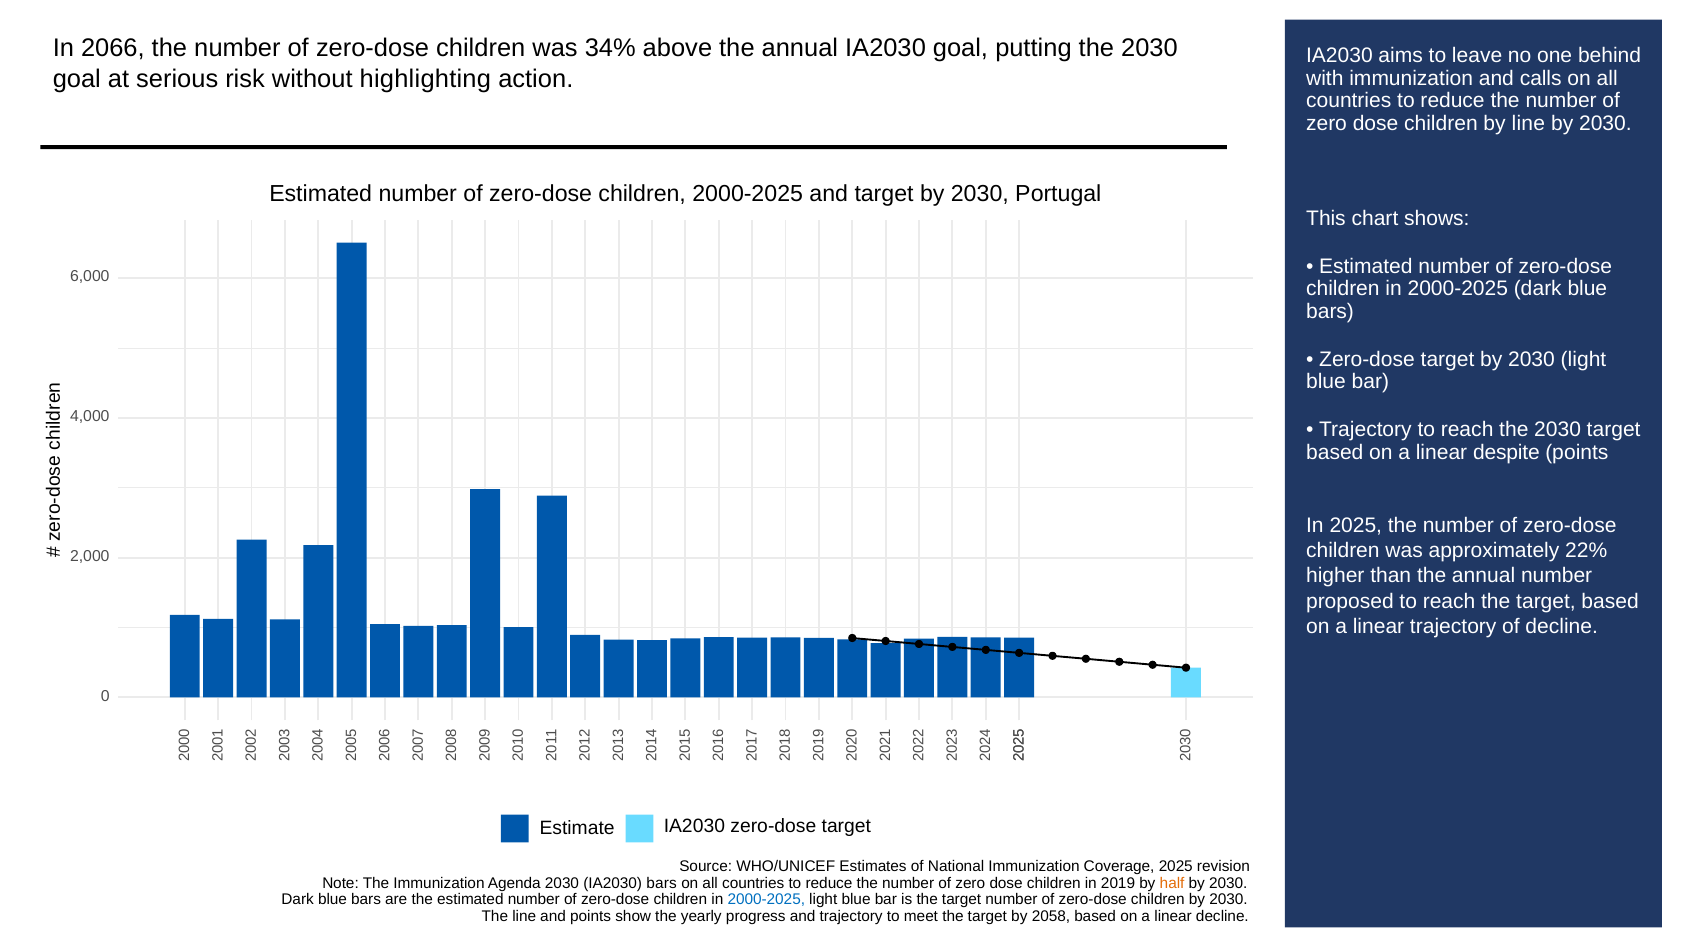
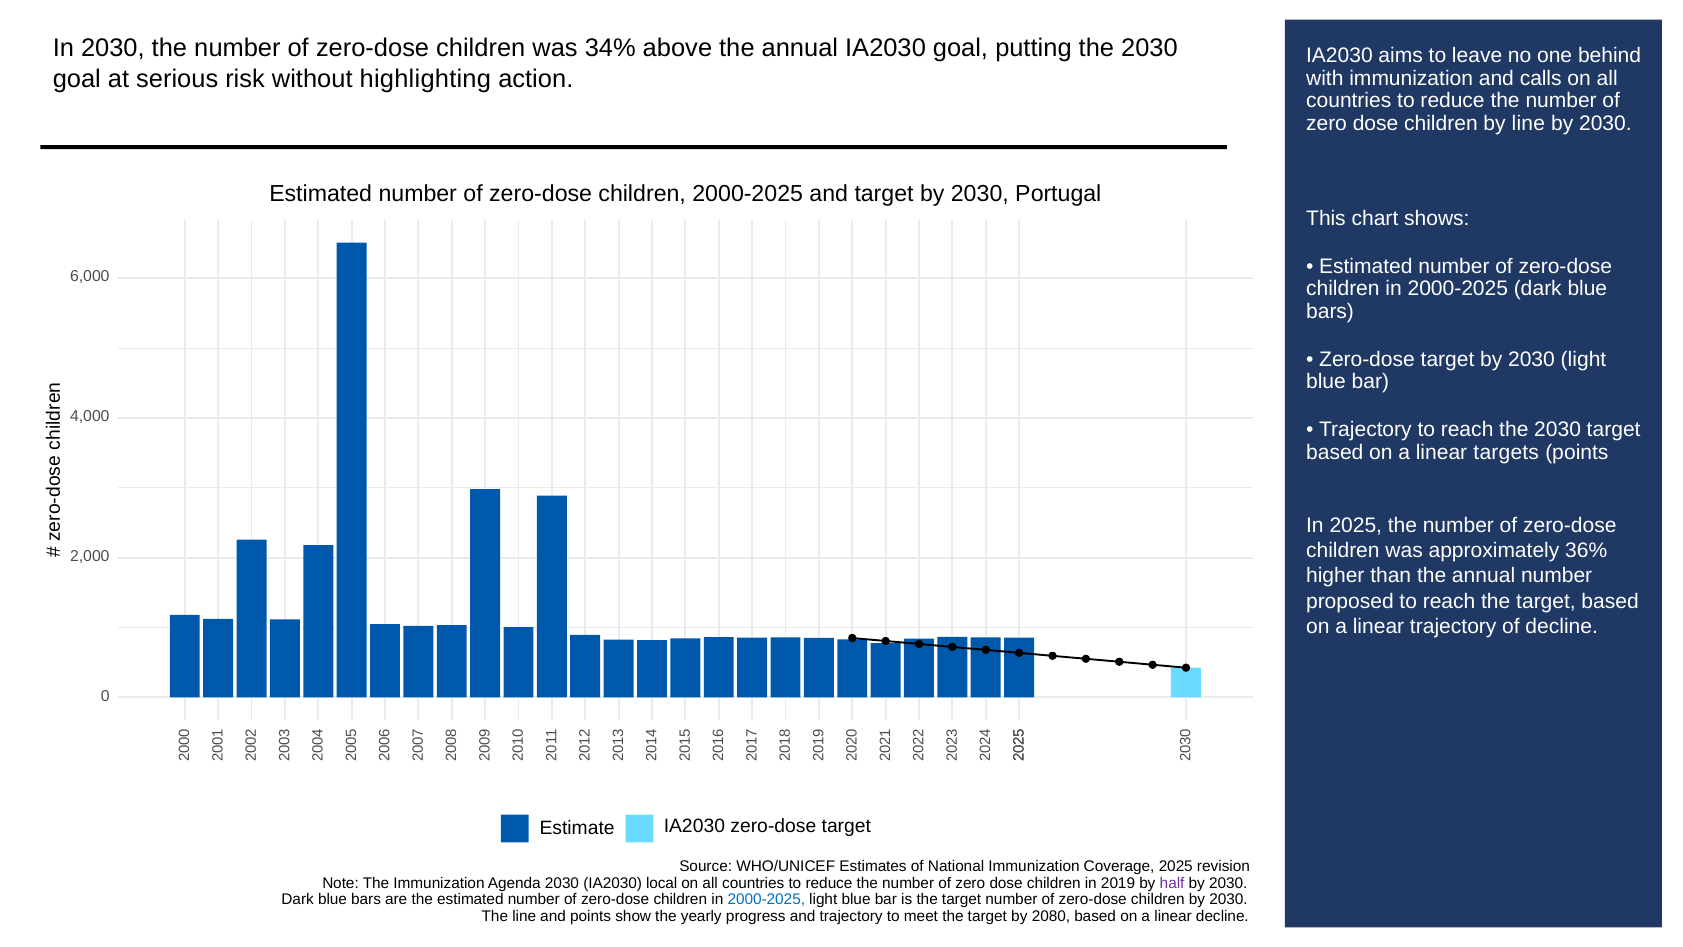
In 2066: 2066 -> 2030 (113, 49)
despite: despite -> targets (1506, 452)
22%: 22% -> 36% (1586, 550)
IA2030 bars: bars -> local (662, 883)
half colour: orange -> purple (1172, 883)
2058: 2058 -> 2080 (1051, 916)
